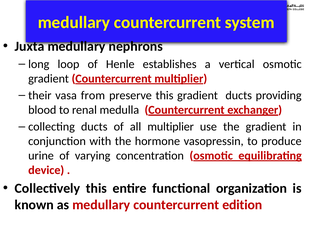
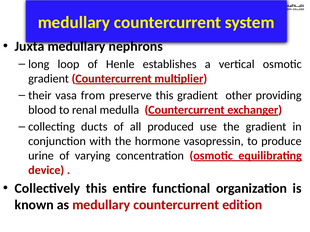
gradient ducts: ducts -> other (239, 96)
all multiplier: multiplier -> produced (171, 127)
